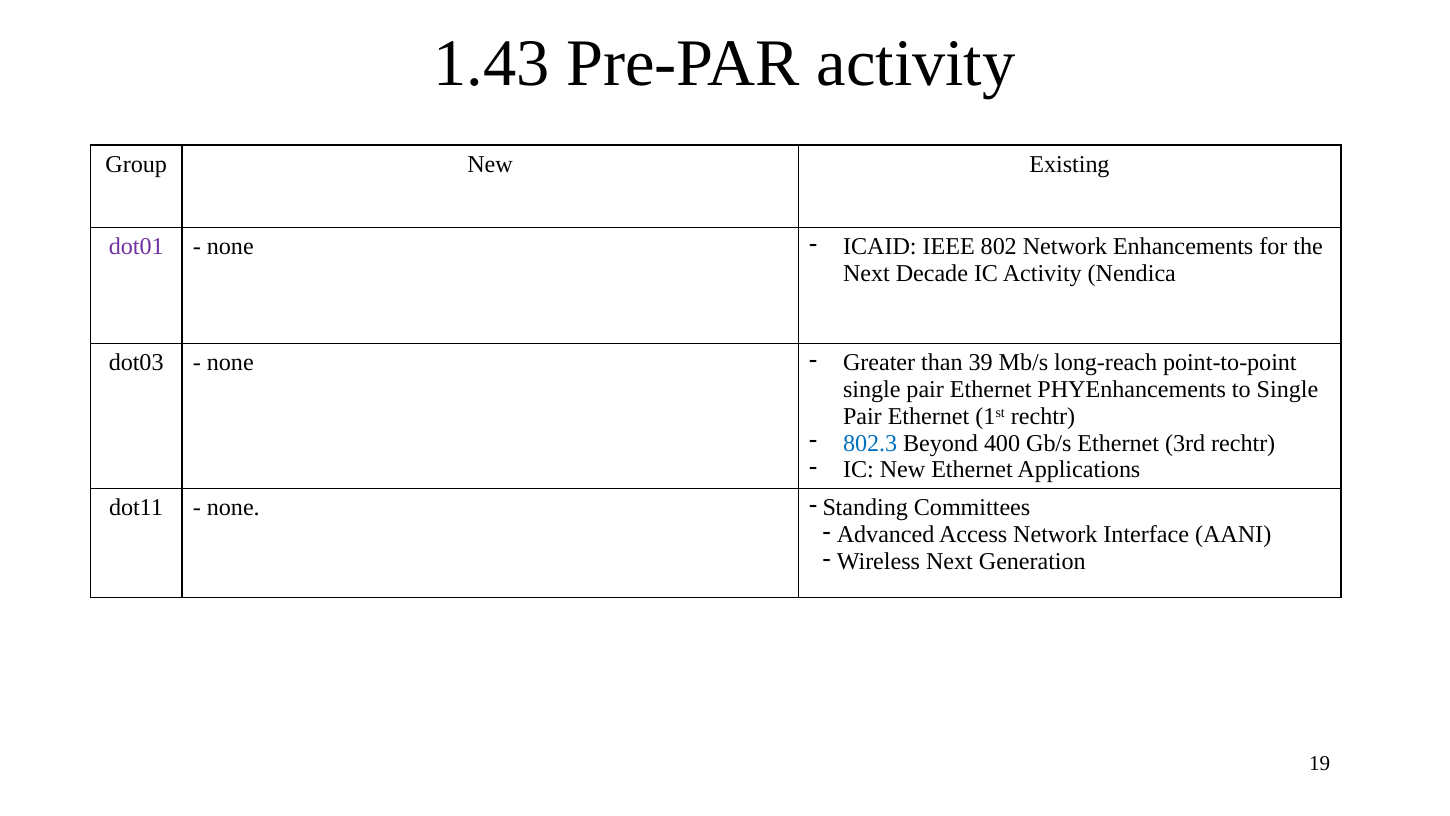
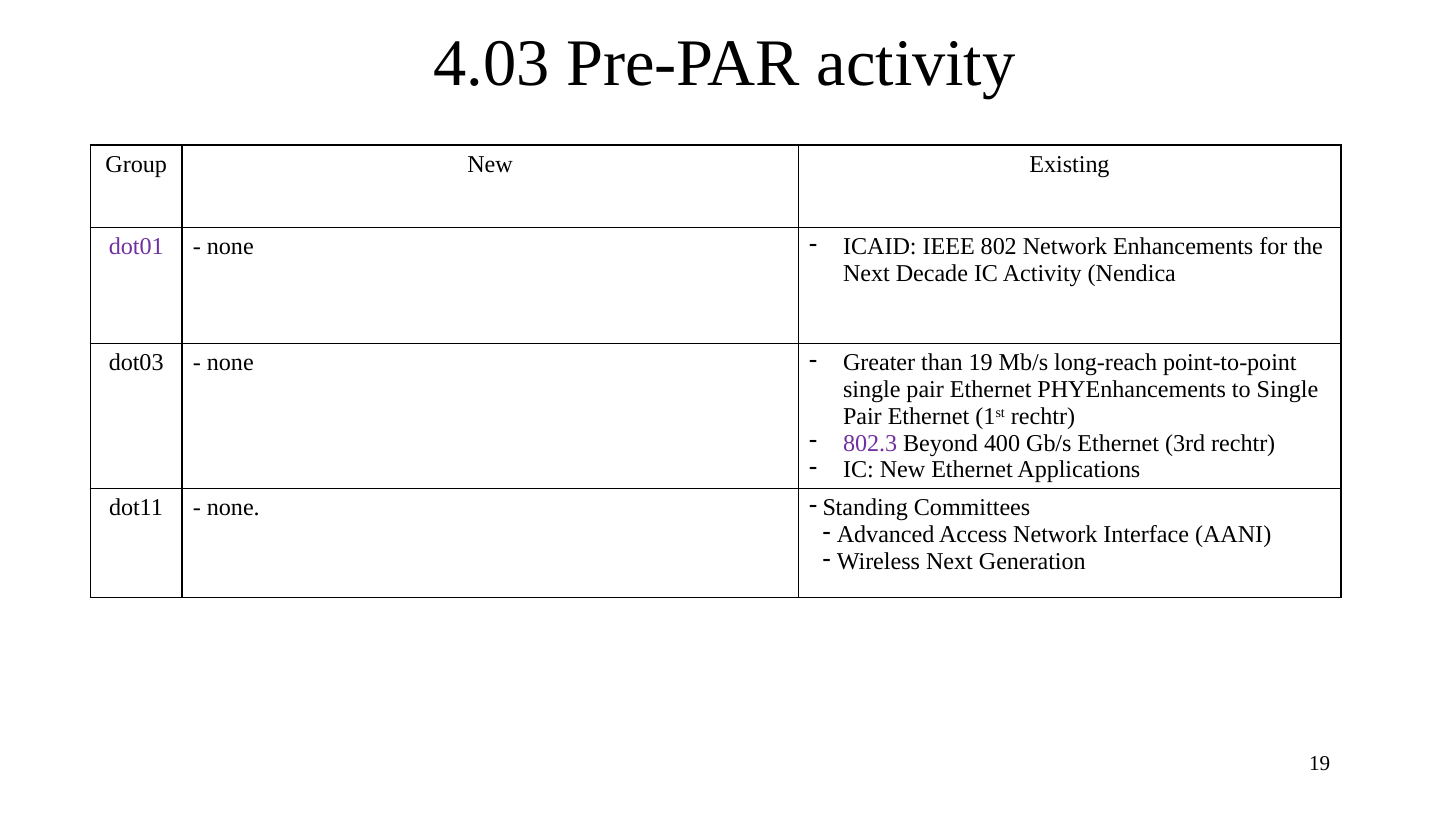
1.43: 1.43 -> 4.03 (491, 64)
than 39: 39 -> 19 (981, 362)
802.3 colour: blue -> purple (870, 443)
